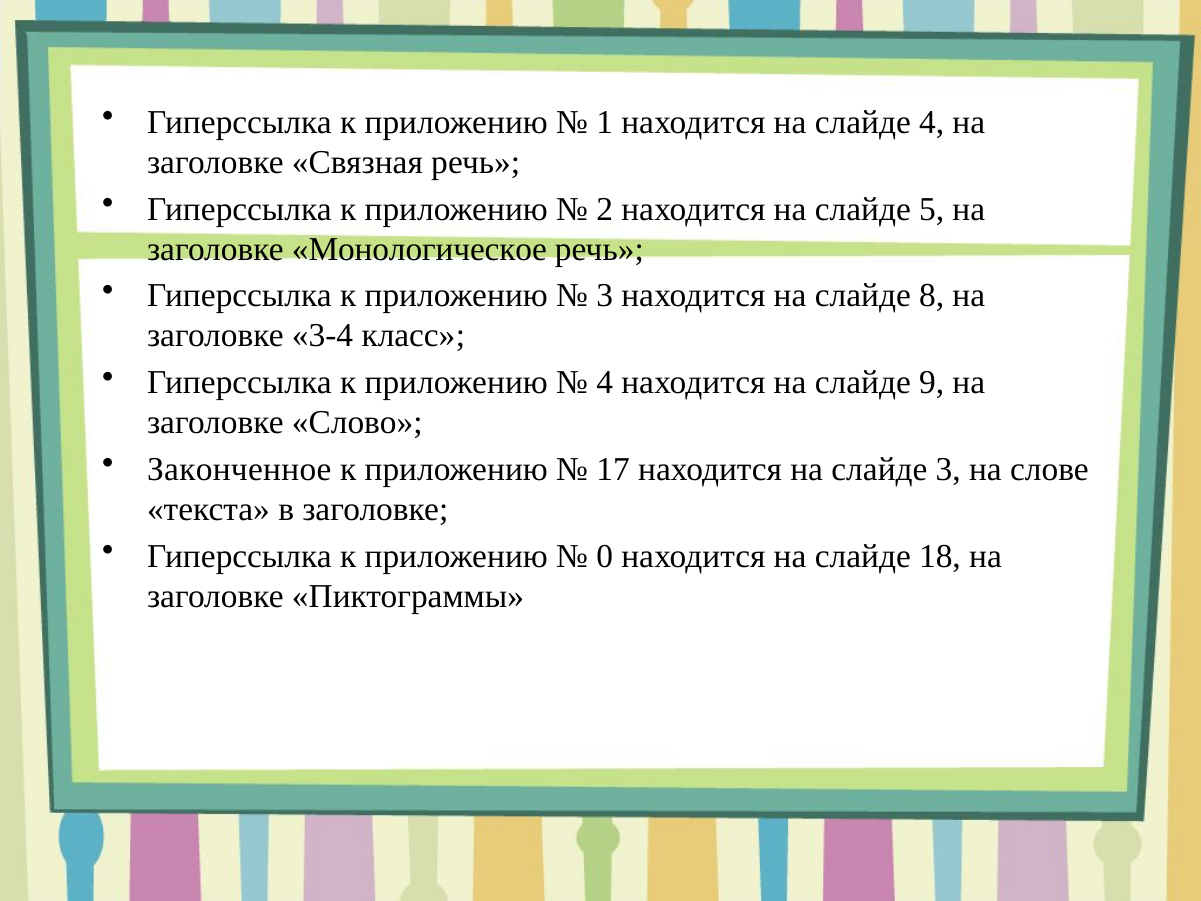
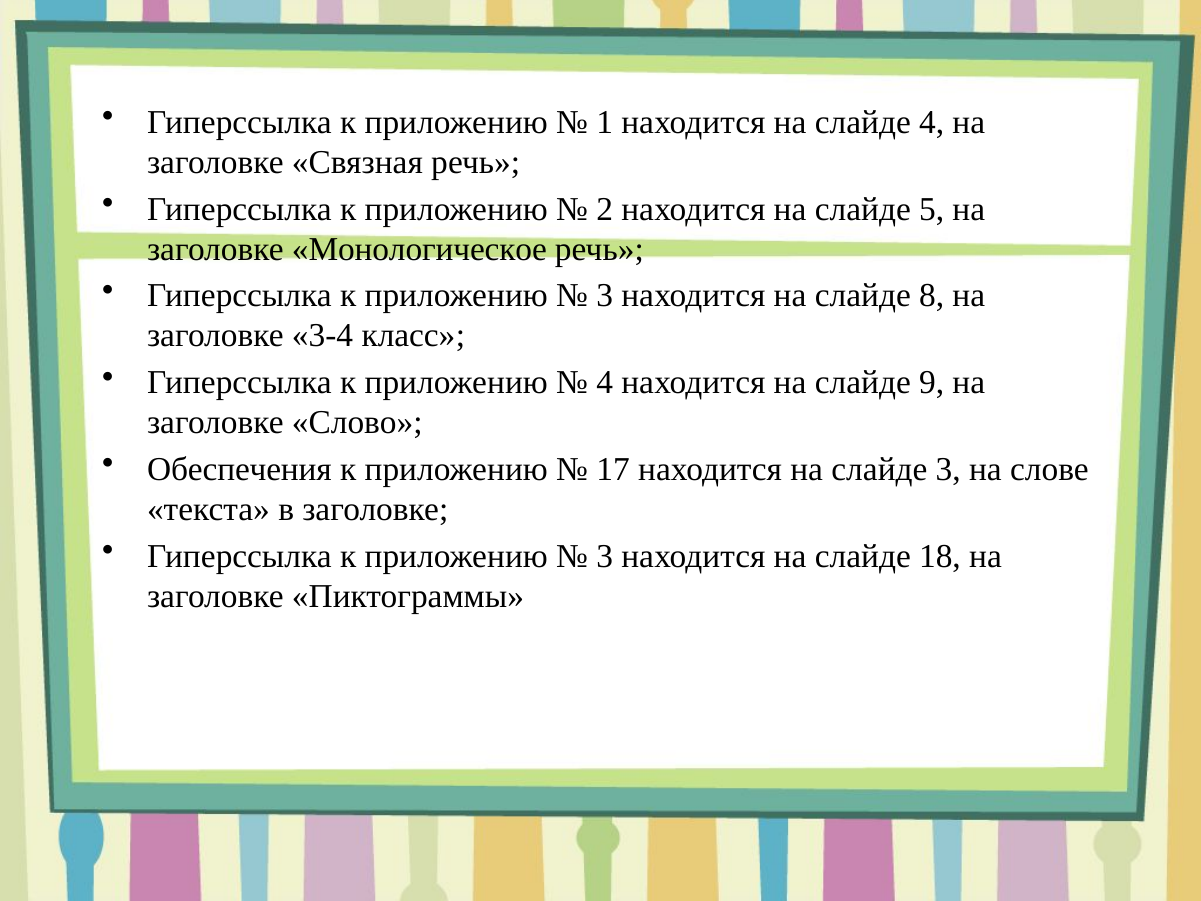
Законченное: Законченное -> Обеспечения (239, 469)
0: 0 -> 3 (605, 556)
